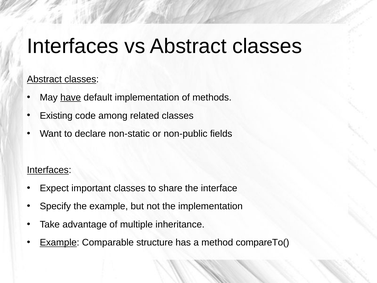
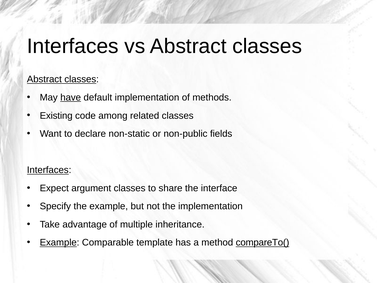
important: important -> argument (91, 188)
structure: structure -> template (155, 242)
compareTo( underline: none -> present (263, 242)
